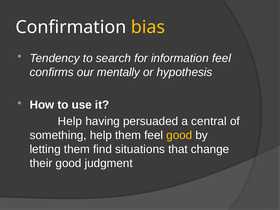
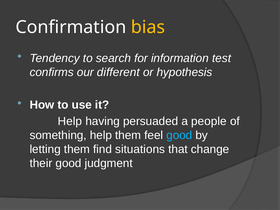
information feel: feel -> test (222, 58)
mentally: mentally -> different (118, 72)
central: central -> people (209, 121)
good colour: yellow -> light blue (179, 135)
